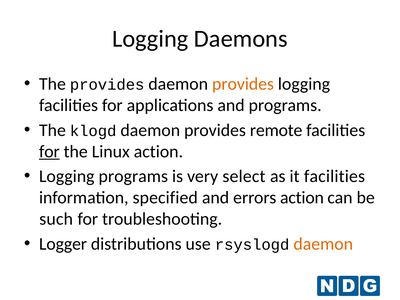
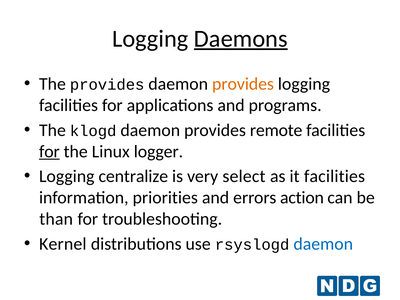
Daemons underline: none -> present (241, 39)
Linux action: action -> logger (158, 151)
Logging programs: programs -> centralize (133, 176)
specified: specified -> priorities (165, 198)
such: such -> than (56, 219)
Logger: Logger -> Kernel (63, 244)
daemon colour: orange -> blue (323, 244)
